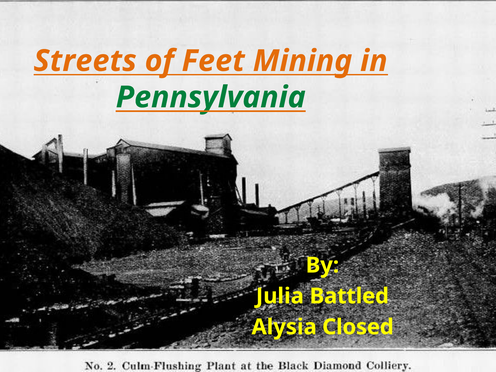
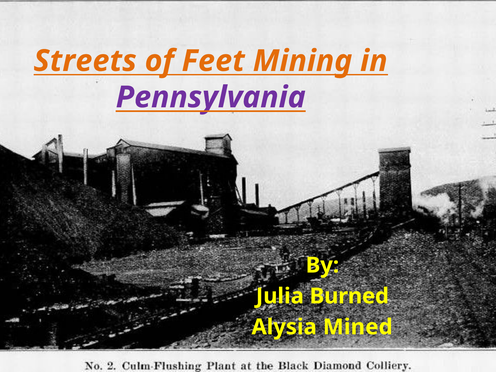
Pennsylvania colour: green -> purple (211, 97)
Battled: Battled -> Burned (349, 296)
Closed: Closed -> Mined (358, 327)
